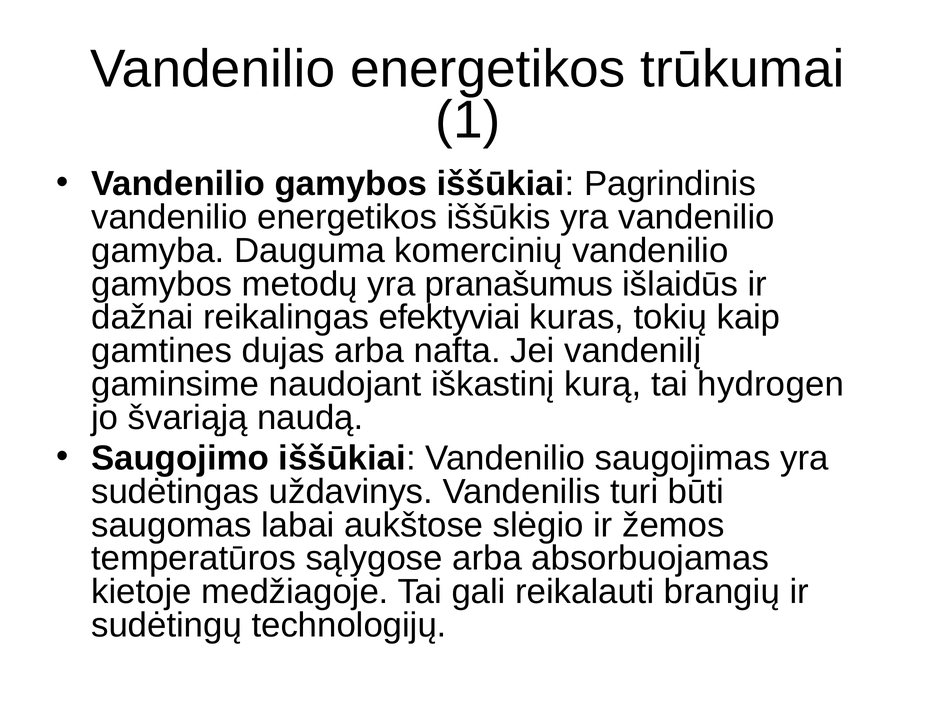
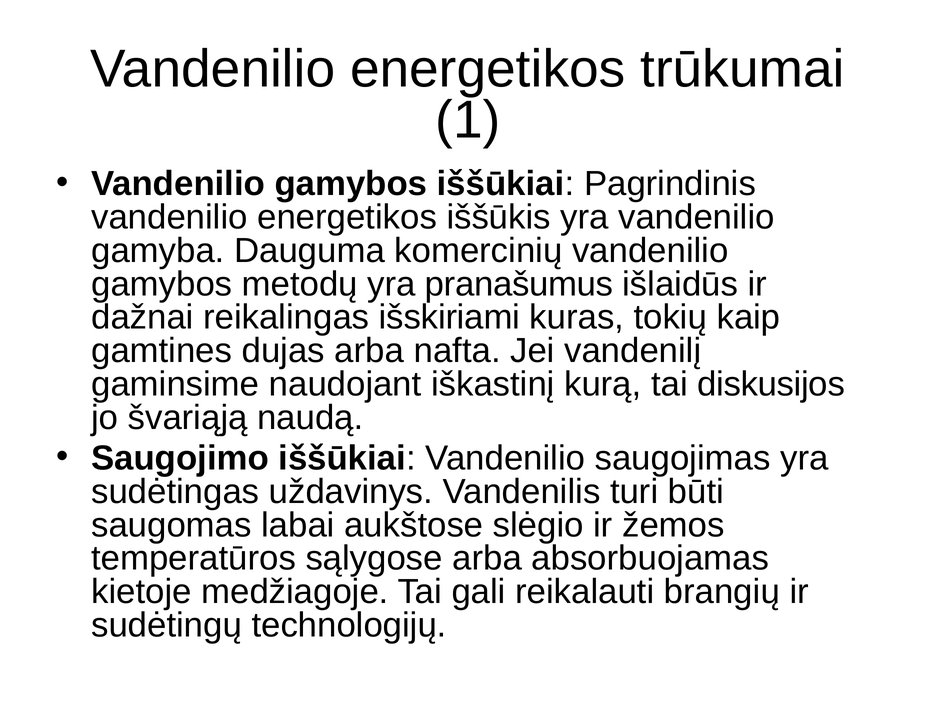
efektyviai: efektyviai -> išskiriami (450, 317)
hydrogen: hydrogen -> diskusijos (771, 384)
